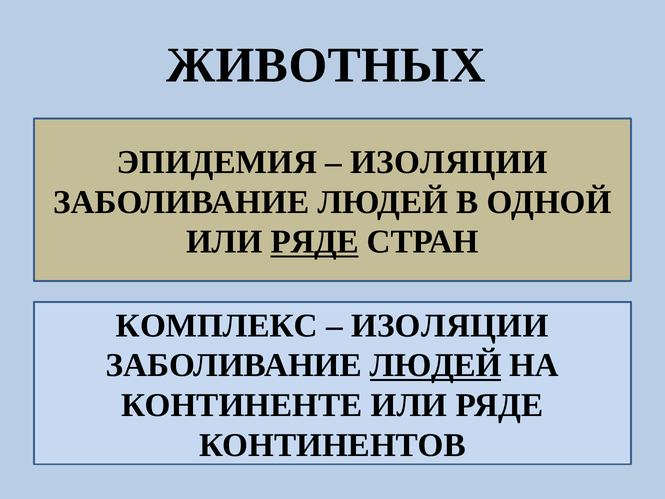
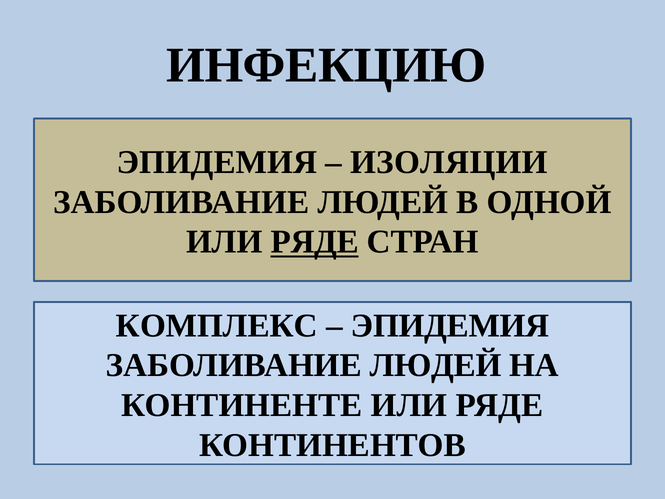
ЖИВОТНЫХ: ЖИВОТНЫХ -> ИНФЕКЦИЮ (326, 65)
ИЗОЛЯЦИИ: ИЗОЛЯЦИИ -> ЭПИДЕМИЯ (450, 325)
ЛЮДЕЙ underline: present -> none (436, 365)
